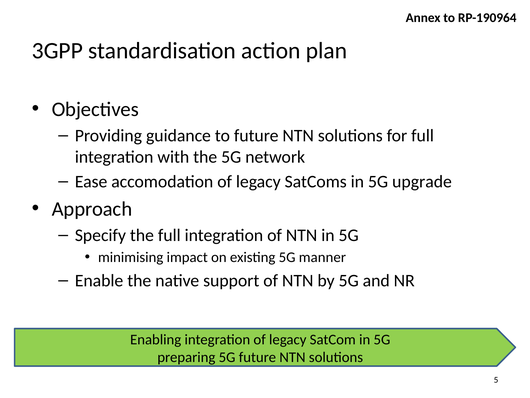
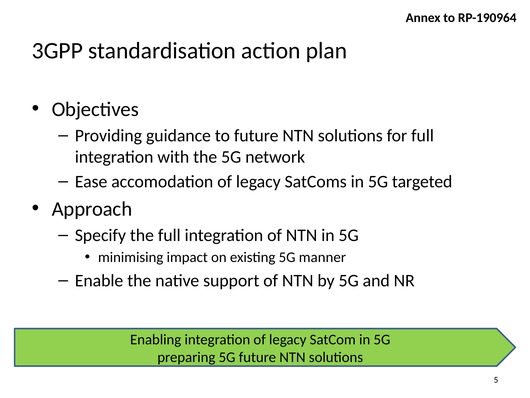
upgrade: upgrade -> targeted (422, 181)
